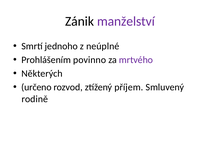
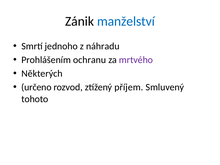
manželství colour: purple -> blue (126, 21)
neúplné: neúplné -> náhradu (103, 46)
povinno: povinno -> ochranu (90, 60)
rodině: rodině -> tohoto (35, 99)
